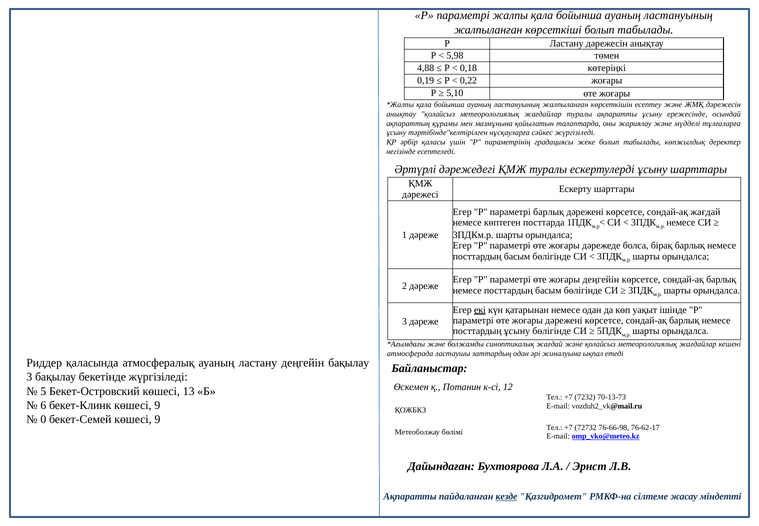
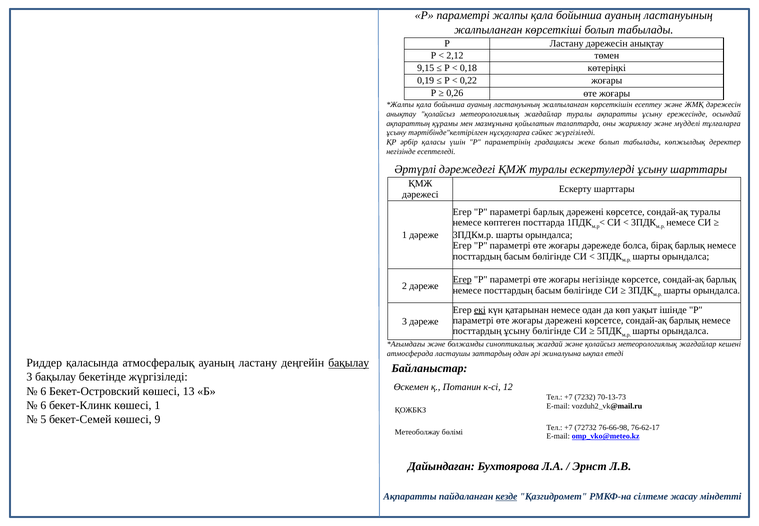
5,98: 5,98 -> 2,12 (455, 55)
4,88: 4,88 -> 9,15 (426, 68)
5,10: 5,10 -> 0,26 (455, 93)
сондай-ақ жағдай: жағдай -> туралы (705, 212)
Егер underline: none -> present (462, 279)
жоғары деңгейін: деңгейін -> негізінде (601, 279)
бақылау underline: none -> present (349, 363)
5: 5 -> 6 (43, 391)
бекет-Клинк көшесі 9: 9 -> 1 (157, 405)
0: 0 -> 5 (43, 419)
